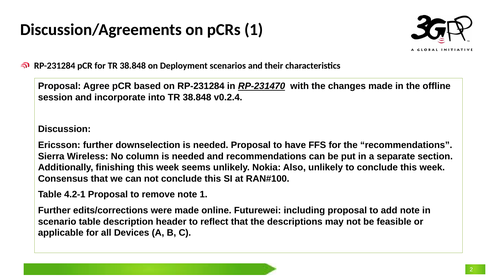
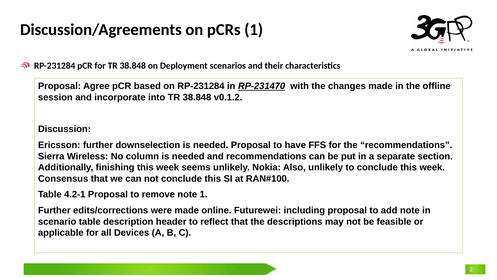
v0.2.4: v0.2.4 -> v0.1.2 (228, 97)
